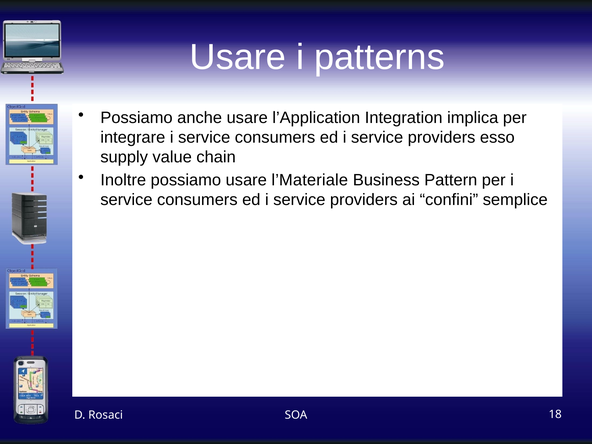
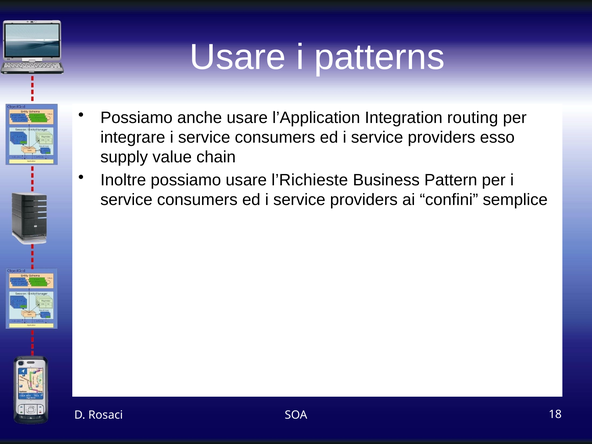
implica: implica -> routing (473, 118)
l’Materiale: l’Materiale -> l’Richieste (310, 180)
